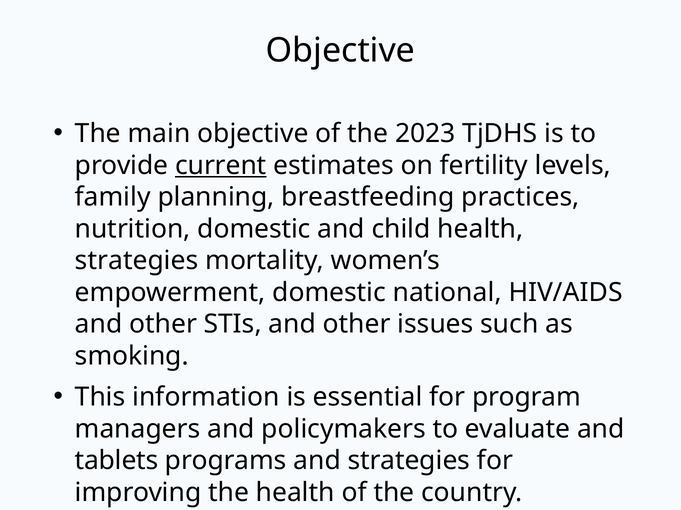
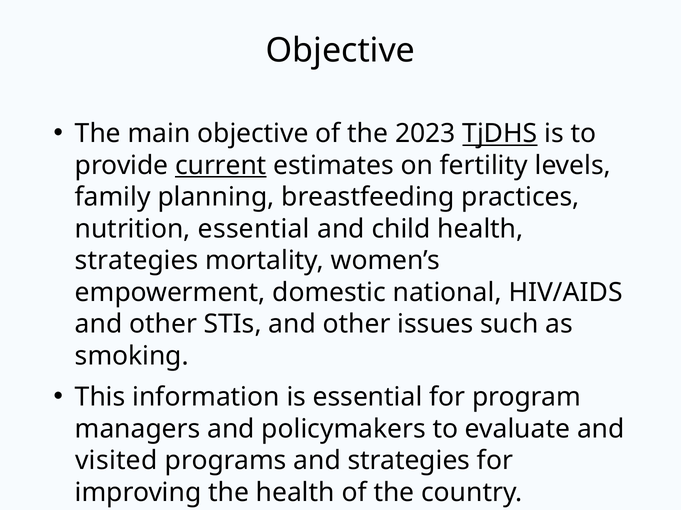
TjDHS underline: none -> present (500, 134)
nutrition domestic: domestic -> essential (254, 229)
tablets: tablets -> visited (116, 461)
